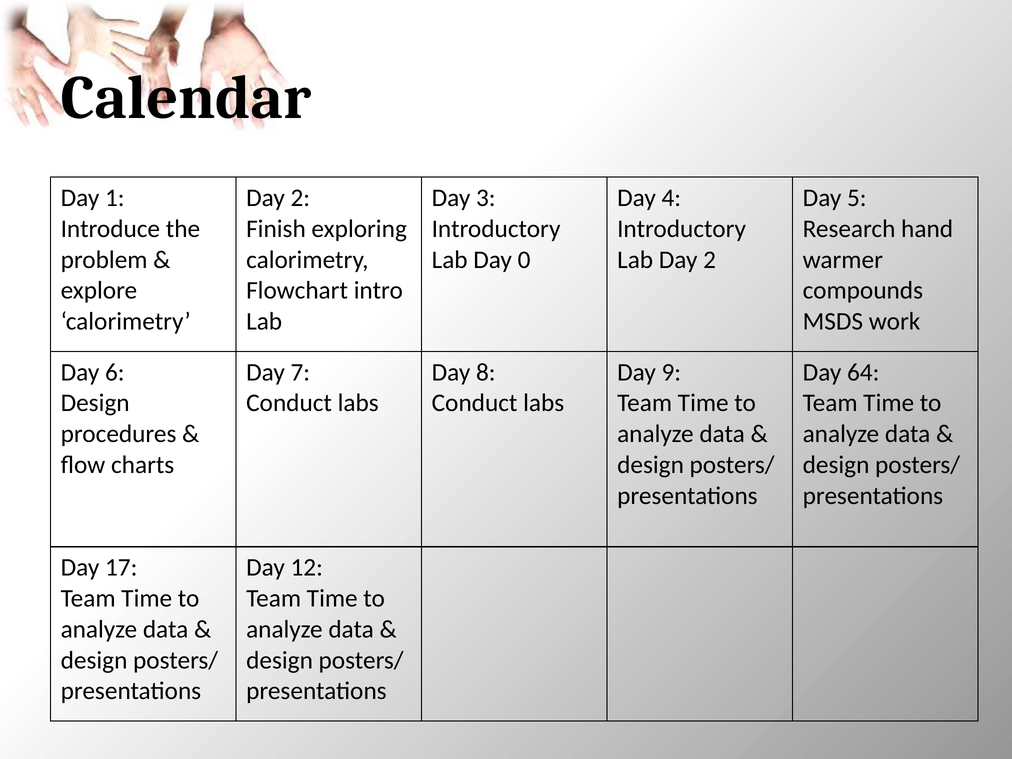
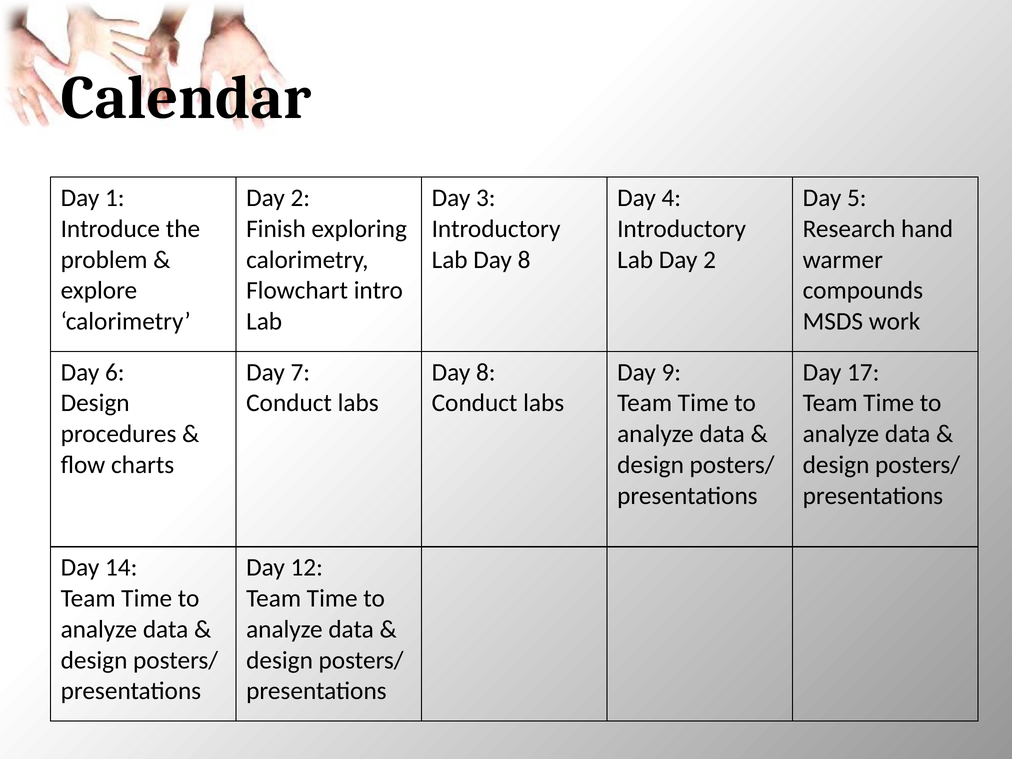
Lab Day 0: 0 -> 8 (524, 260)
64: 64 -> 17 (863, 372)
17: 17 -> 14 (121, 568)
